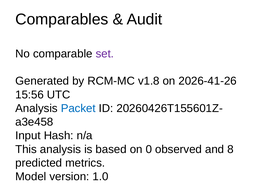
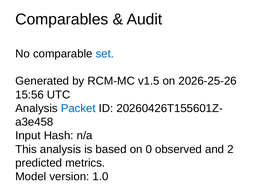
set colour: purple -> blue (105, 54)
v1.8: v1.8 -> v1.5 (149, 81)
2026-41-26: 2026-41-26 -> 2026-25-26 (208, 81)
8: 8 -> 2 (230, 149)
